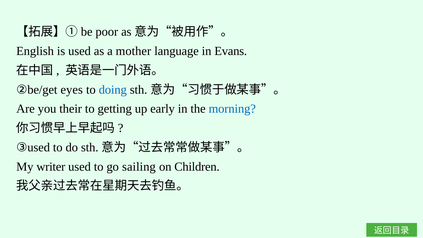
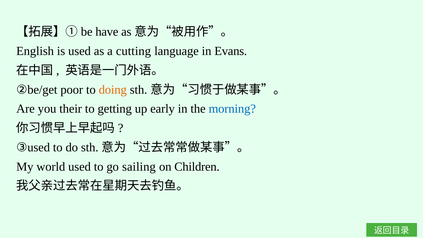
poor: poor -> have (107, 32)
mother: mother -> cutting (133, 51)
eyes: eyes -> poor (72, 90)
doing colour: blue -> orange (113, 90)
writer: writer -> world (51, 167)
